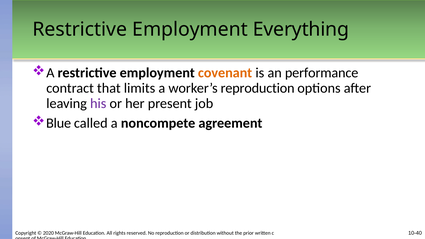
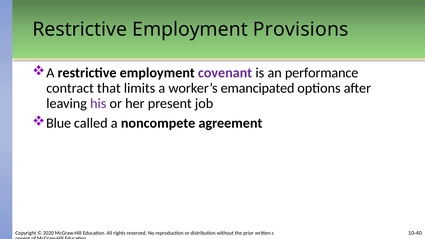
Everything: Everything -> Provisions (301, 29)
covenant colour: orange -> purple (225, 73)
worker’s reproduction: reproduction -> emancipated (258, 88)
